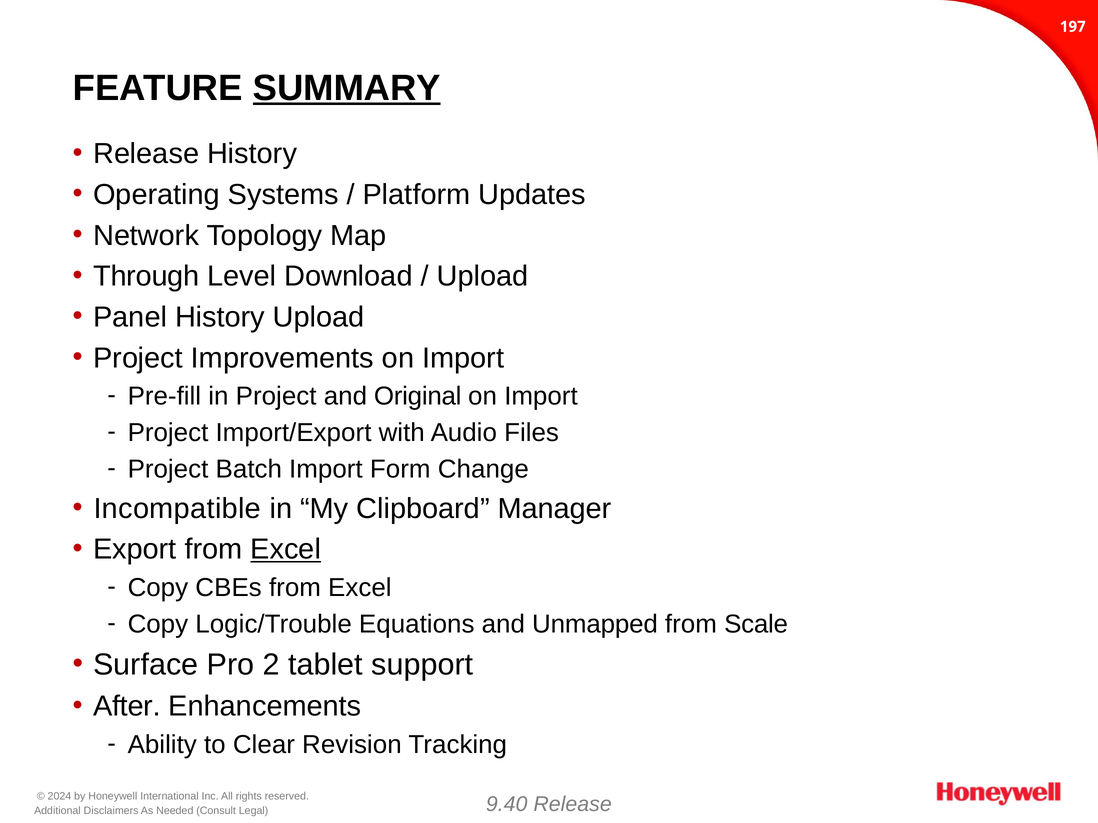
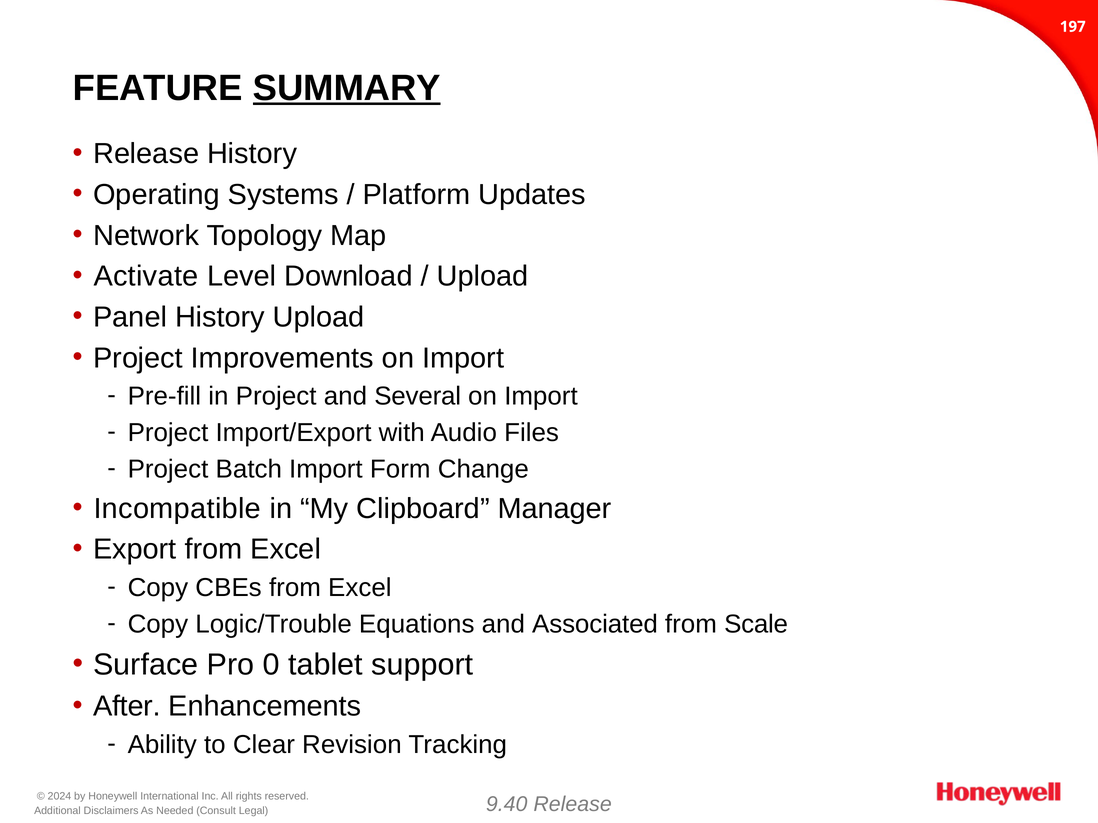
Through: Through -> Activate (146, 276)
Original: Original -> Several (418, 396)
Excel underline: present -> none (286, 550)
Unmapped: Unmapped -> Associated (595, 625)
2: 2 -> 0 (271, 665)
